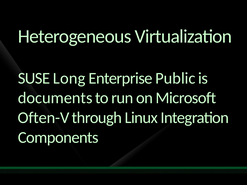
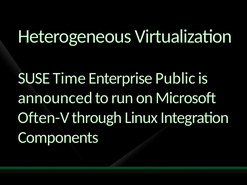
Long: Long -> Time (69, 78)
documents: documents -> announced (55, 98)
